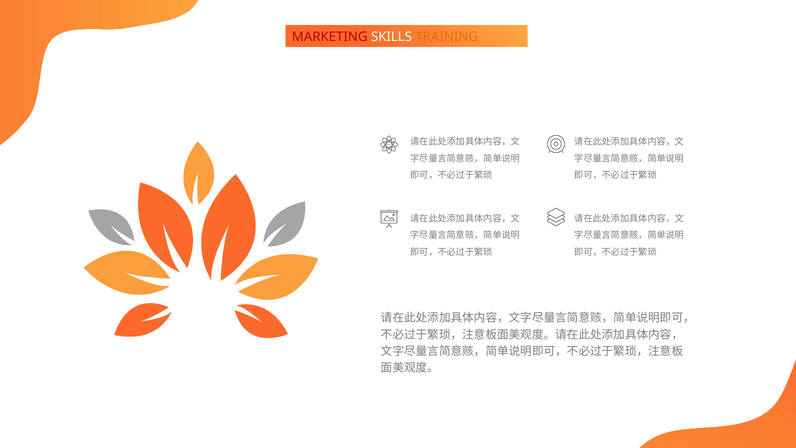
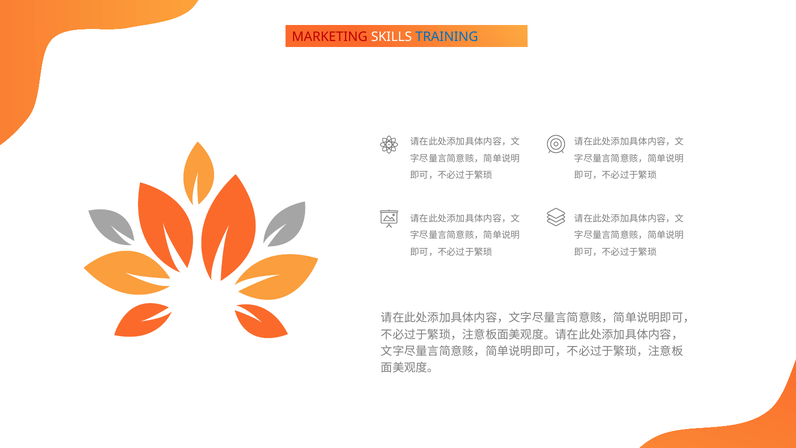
TRAINING colour: orange -> blue (447, 37)
